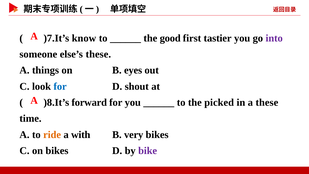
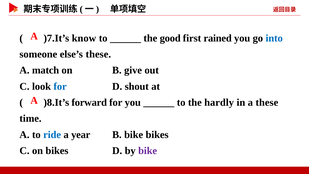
tastier: tastier -> rained (218, 38)
into colour: purple -> blue (274, 38)
things: things -> match (46, 70)
eyes: eyes -> give (133, 70)
picked: picked -> hardly (219, 102)
ride colour: orange -> blue (52, 134)
with: with -> year (81, 134)
B very: very -> bike (134, 134)
